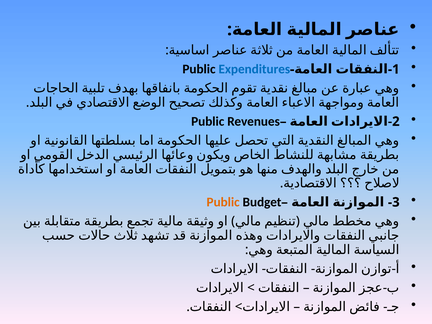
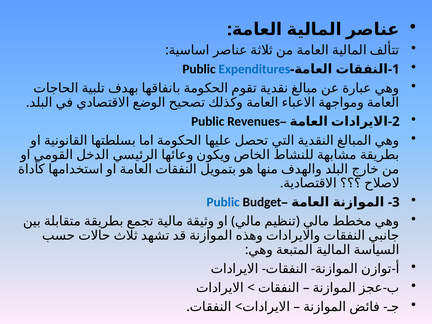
Public colour: orange -> blue (223, 202)
